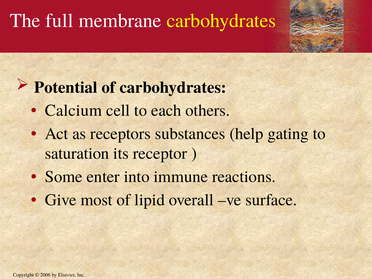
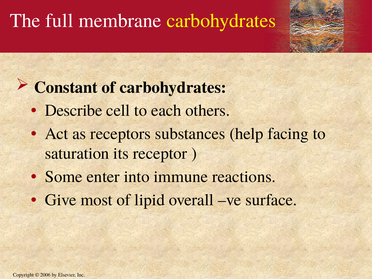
Potential: Potential -> Constant (66, 87)
Calcium: Calcium -> Describe (74, 110)
gating: gating -> facing (288, 134)
